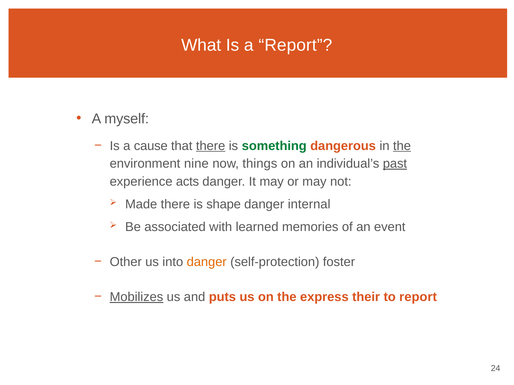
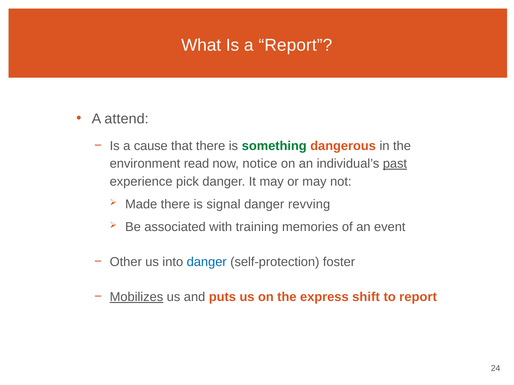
myself: myself -> attend (127, 119)
there underline: present -> none (211, 146)
the underline: present -> none (402, 146)
nine: nine -> read (197, 164)
things: things -> notice (260, 164)
acts: acts -> pick (187, 182)
shape: shape -> signal (223, 205)
internal: internal -> revving (309, 205)
learned: learned -> training (257, 227)
danger colour: orange -> blue (207, 262)
their: their -> shift (366, 297)
